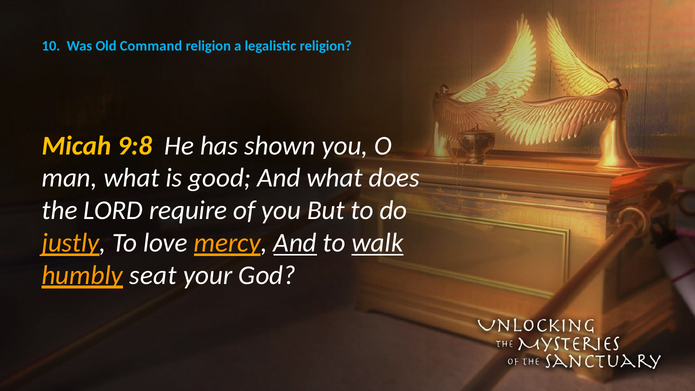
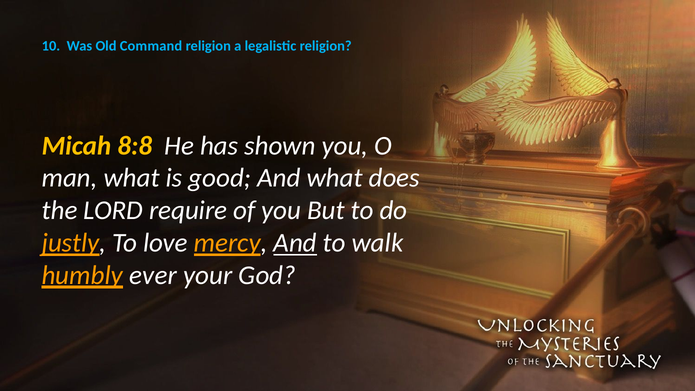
9:8: 9:8 -> 8:8 (135, 146)
walk underline: present -> none (377, 243)
seat: seat -> ever (153, 275)
